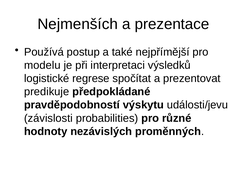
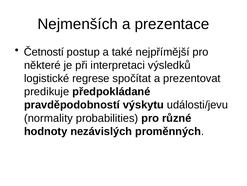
Používá: Používá -> Četností (44, 52)
modelu: modelu -> některé (42, 65)
závislosti: závislosti -> normality (48, 118)
